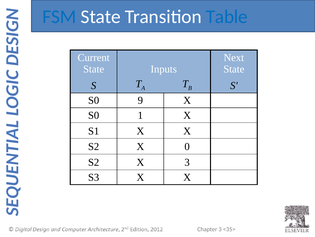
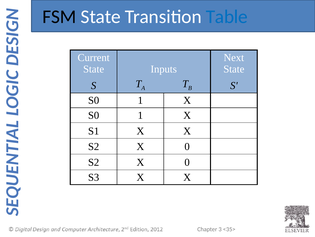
FSM colour: blue -> black (59, 17)
9: 9 -> 1 (140, 100)
3: 3 -> 0 (187, 162)
